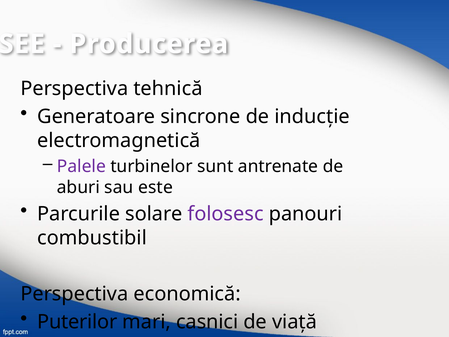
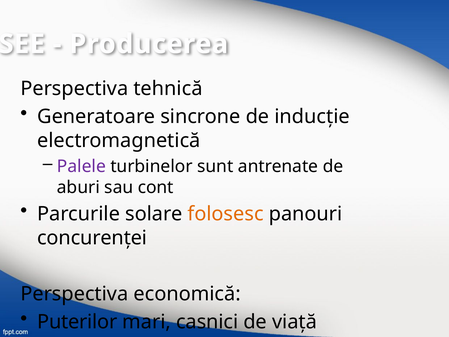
este: este -> cont (156, 187)
folosesc colour: purple -> orange (226, 214)
combustibil: combustibil -> concurenţei (92, 238)
